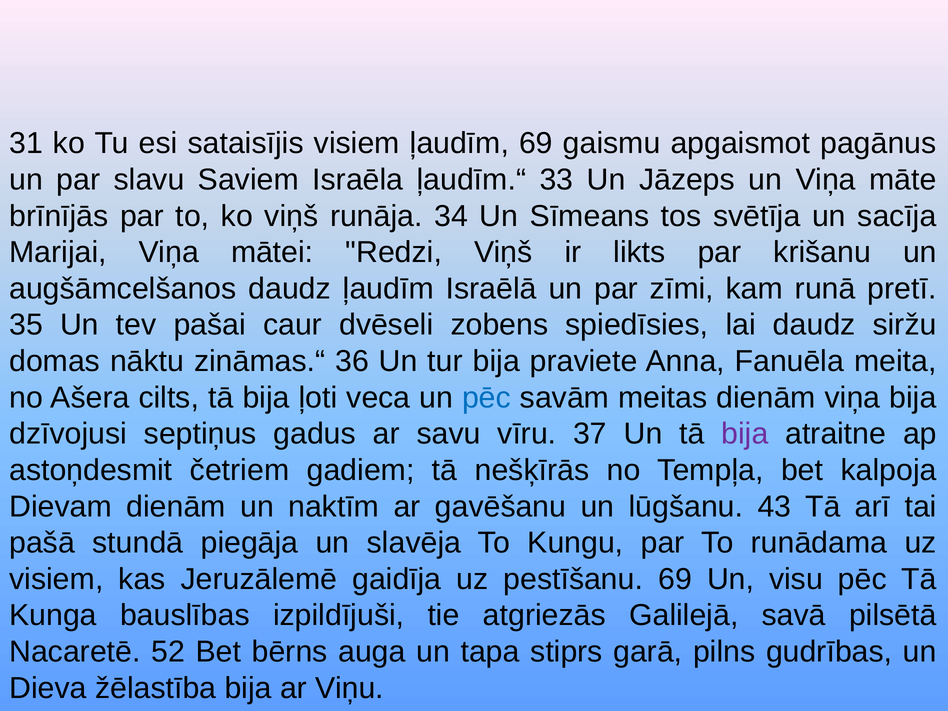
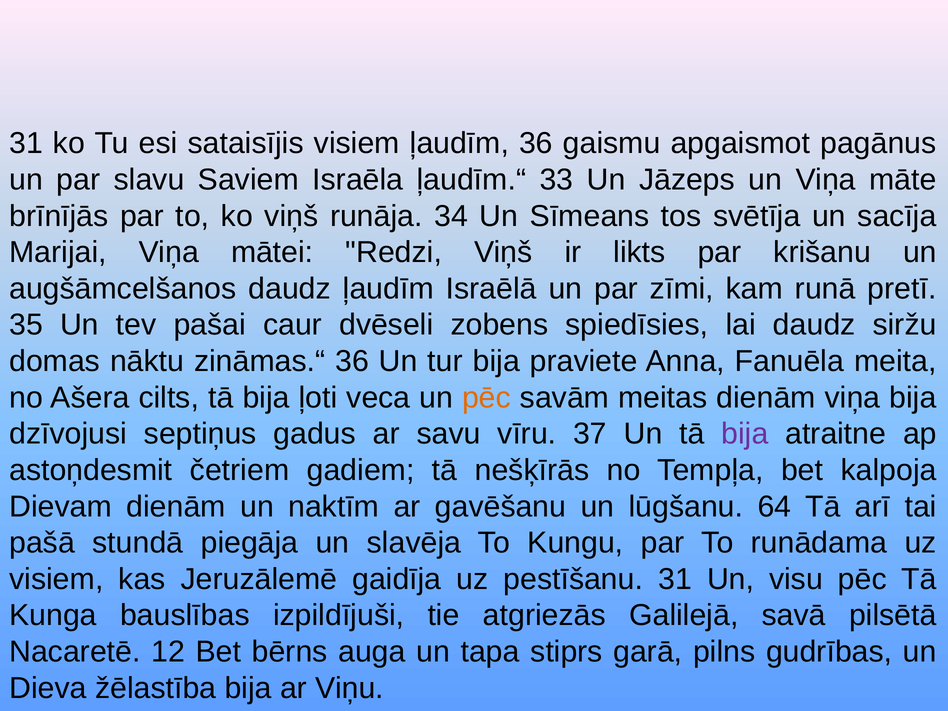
ļaudīm 69: 69 -> 36 (536, 143)
pēc colour: blue -> orange (486, 398)
43: 43 -> 64 (774, 507)
pestīšanu 69: 69 -> 31 (675, 579)
52: 52 -> 12 (168, 652)
